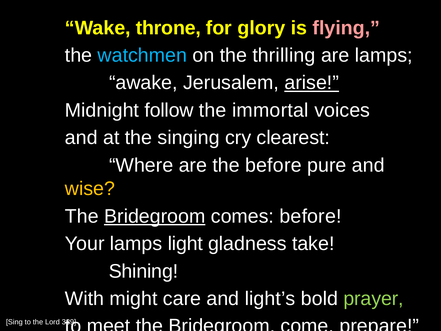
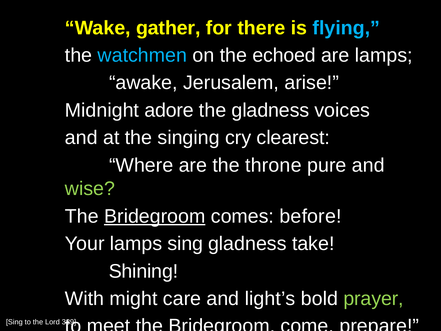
throne: throne -> gather (168, 28)
glory: glory -> there (261, 28)
flying colour: pink -> light blue (346, 28)
thrilling: thrilling -> echoed (284, 55)
arise underline: present -> none (312, 83)
follow: follow -> adore (169, 110)
the immortal: immortal -> gladness (270, 110)
the before: before -> throne (273, 165)
wise colour: yellow -> light green (90, 189)
lamps light: light -> sing (185, 244)
